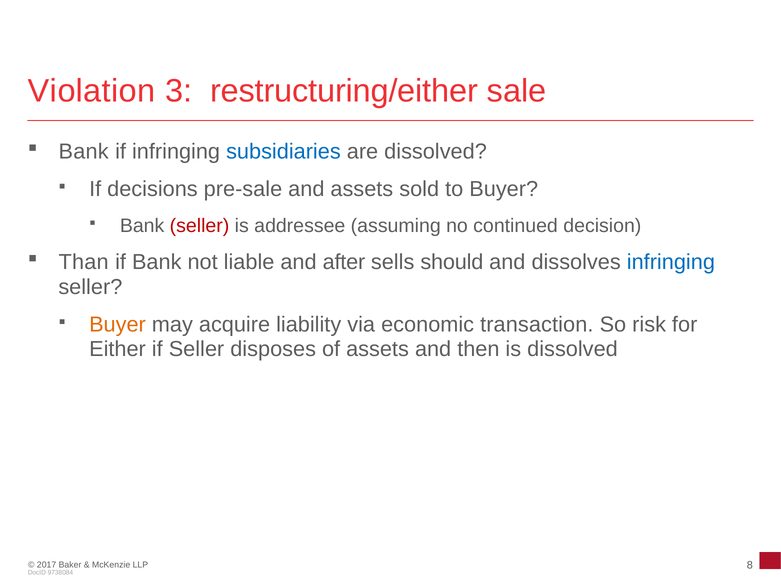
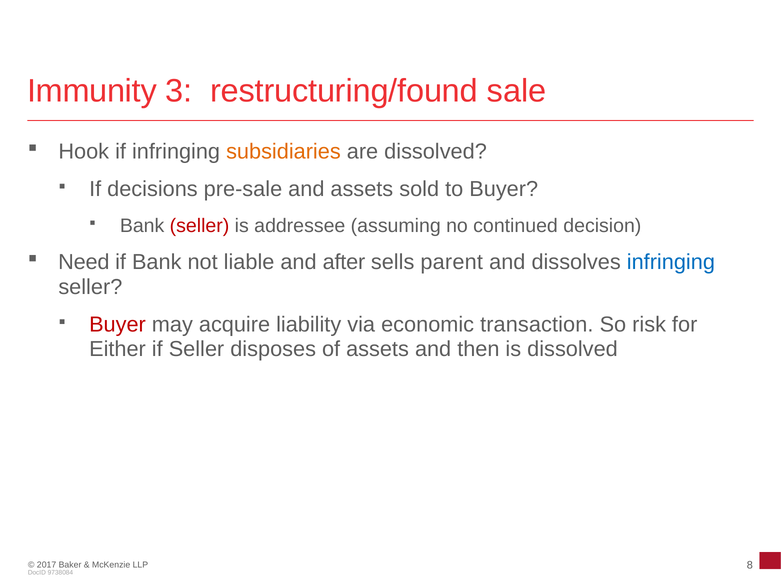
Violation: Violation -> Immunity (92, 91)
restructuring/either: restructuring/either -> restructuring/found (344, 91)
Bank: Bank -> Hook (84, 152)
subsidiaries colour: blue -> orange (283, 152)
Than: Than -> Need (84, 263)
should: should -> parent (452, 263)
Buyer colour: orange -> red (118, 325)
